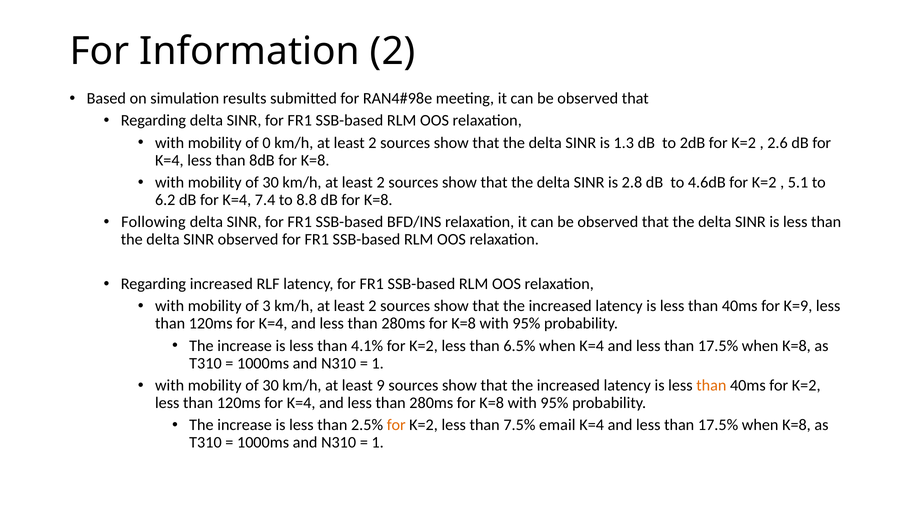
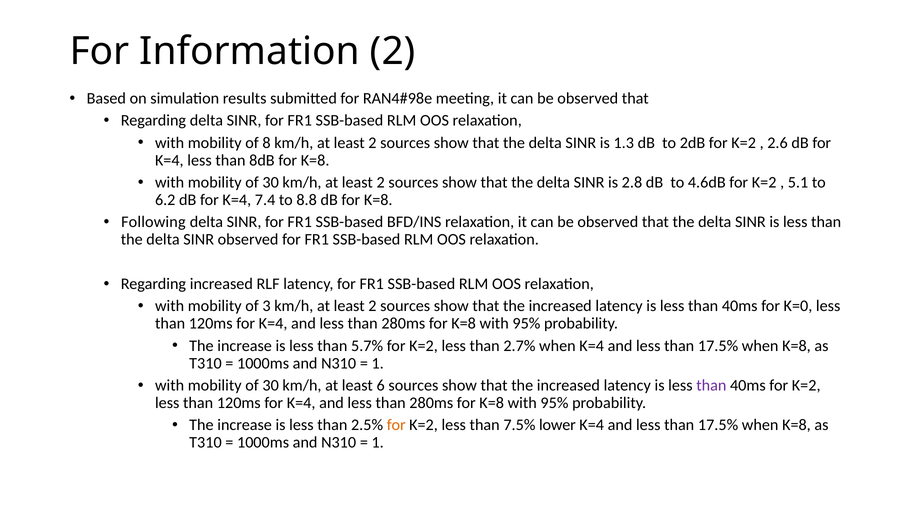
0: 0 -> 8 (267, 143)
K=9: K=9 -> K=0 (798, 306)
4.1%: 4.1% -> 5.7% (367, 346)
6.5%: 6.5% -> 2.7% (519, 346)
9: 9 -> 6 (381, 385)
than colour: orange -> purple (711, 385)
email: email -> lower (557, 425)
